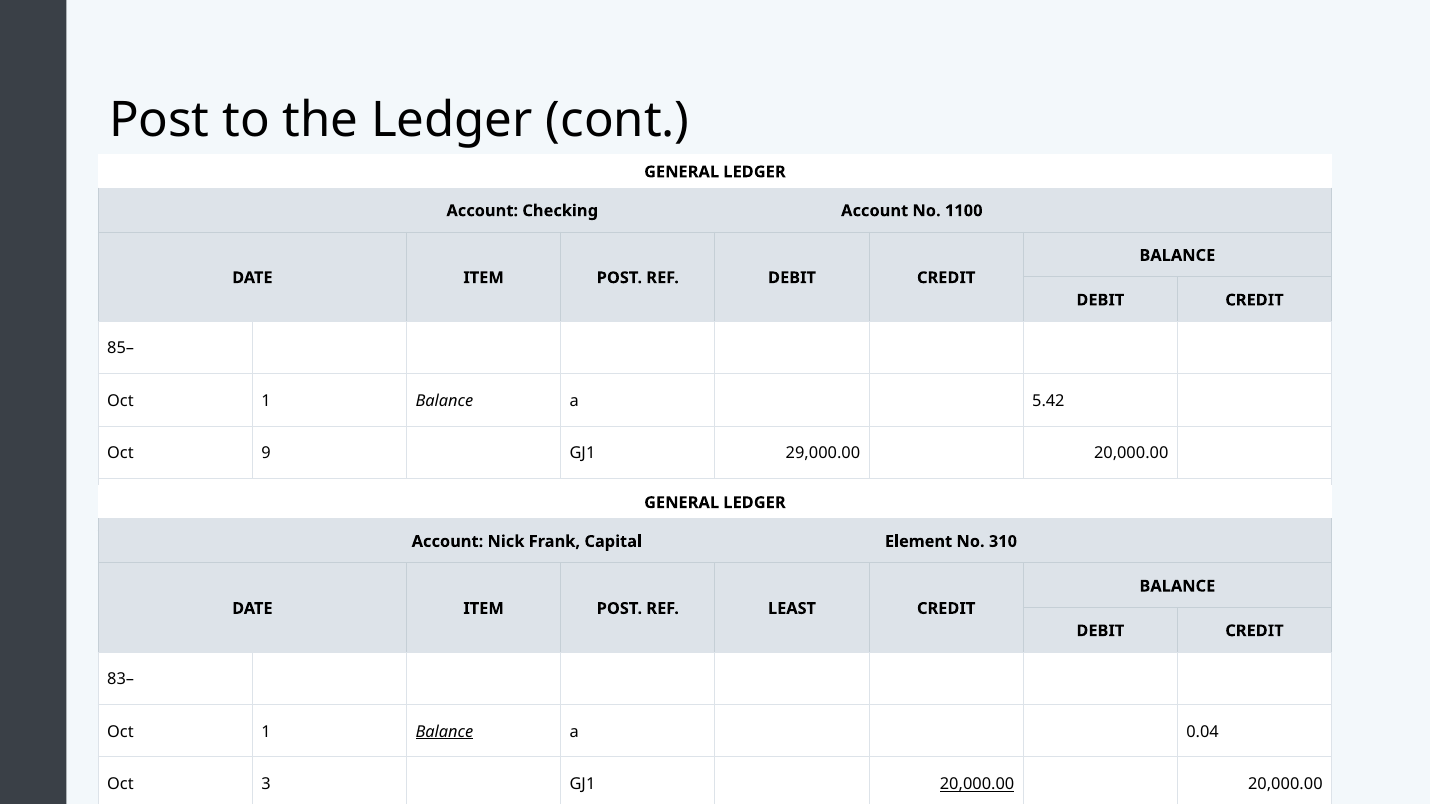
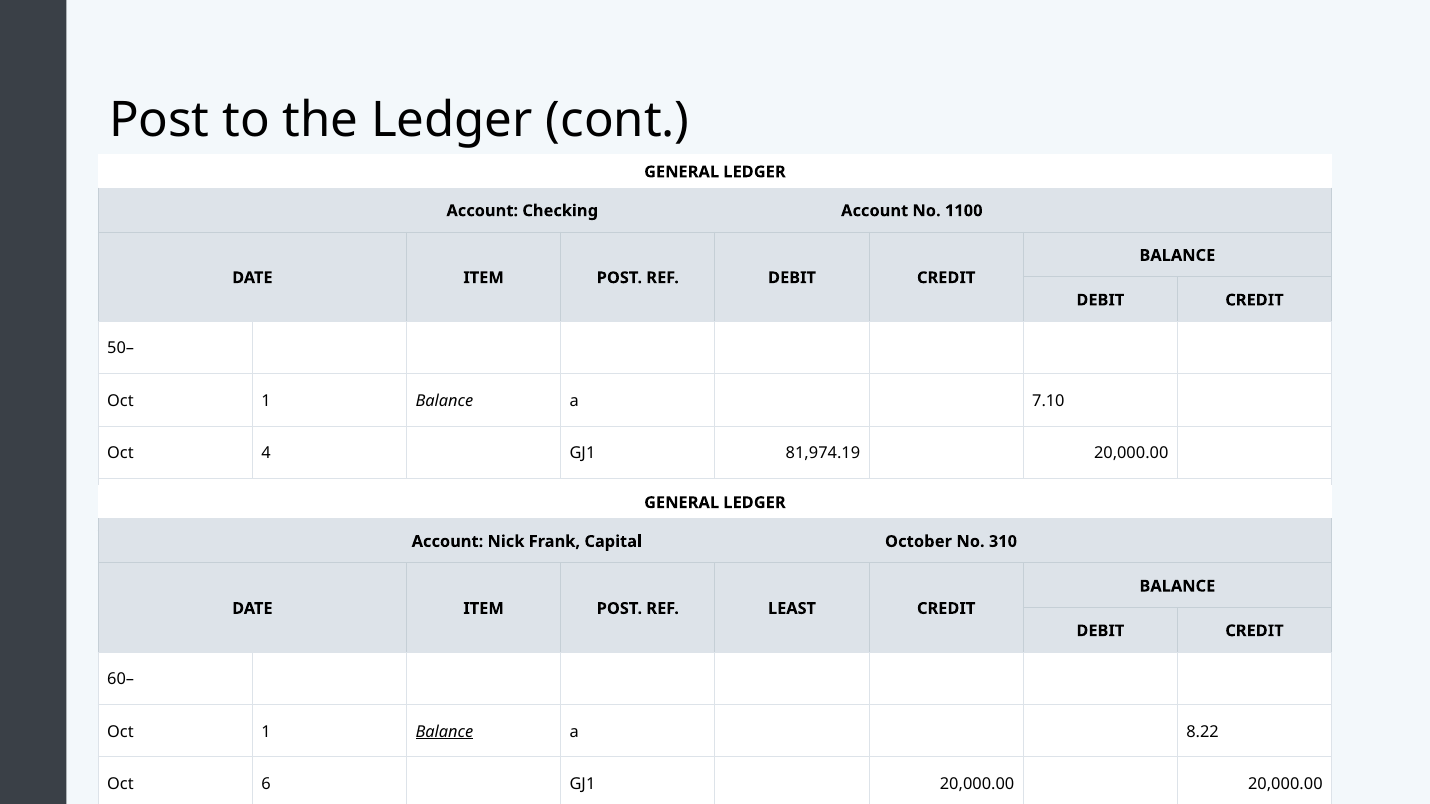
85–: 85– -> 50– (121, 349)
5.42: 5.42 -> 7.10 (1048, 401)
9: 9 -> 4 (266, 453)
29,000.00: 29,000.00 -> 81,974.19 (823, 453)
Element: Element -> October (918, 542)
83–: 83– -> 60– (121, 680)
0.04: 0.04 -> 8.22 (1203, 732)
3: 3 -> 6 (266, 784)
20,000.00 underline: present -> none (977, 784)
